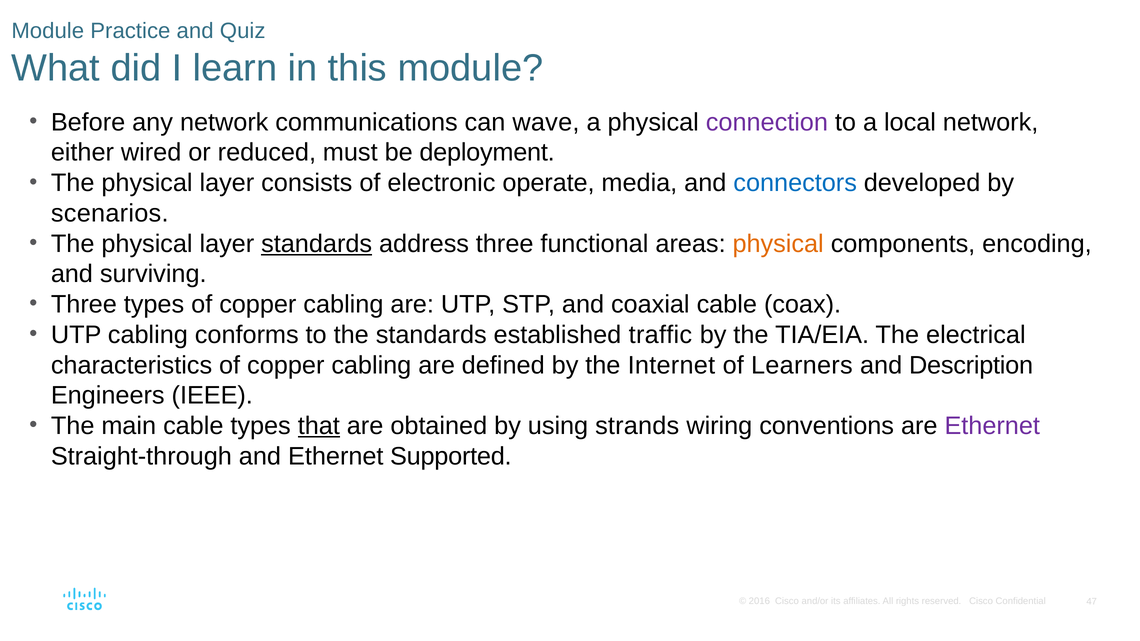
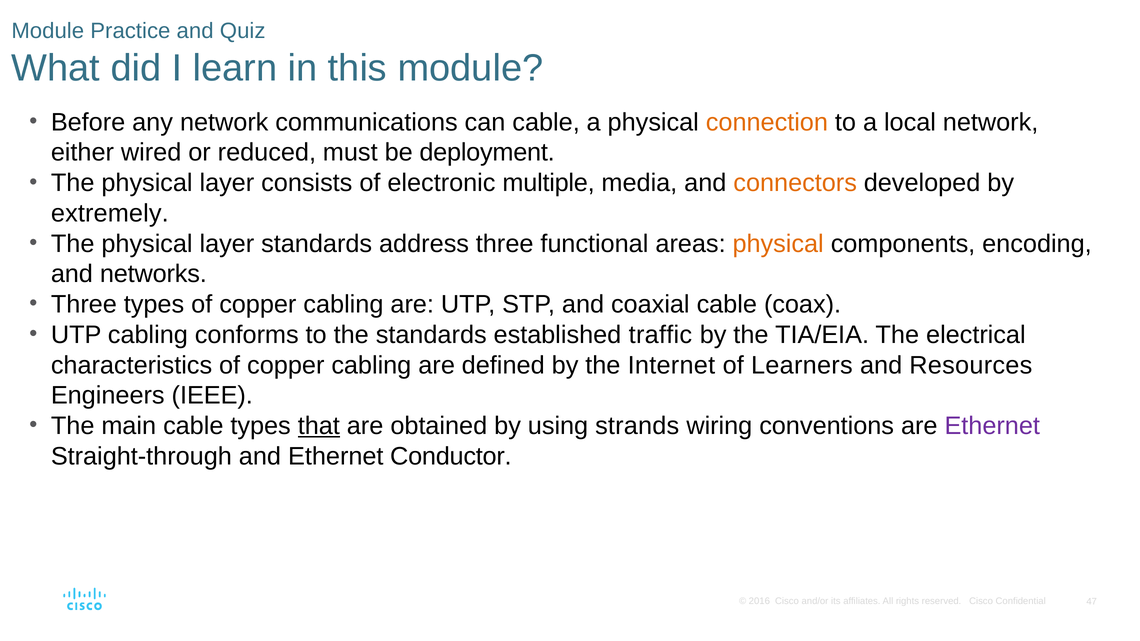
can wave: wave -> cable (546, 122)
connection colour: purple -> orange (767, 122)
operate: operate -> multiple (549, 183)
connectors colour: blue -> orange (795, 183)
scenarios: scenarios -> extremely (110, 213)
standards underline: present -> none (317, 244)
surviving: surviving -> networks (153, 274)
Description: Description -> Resources (971, 365)
Supported: Supported -> Conductor (451, 456)
